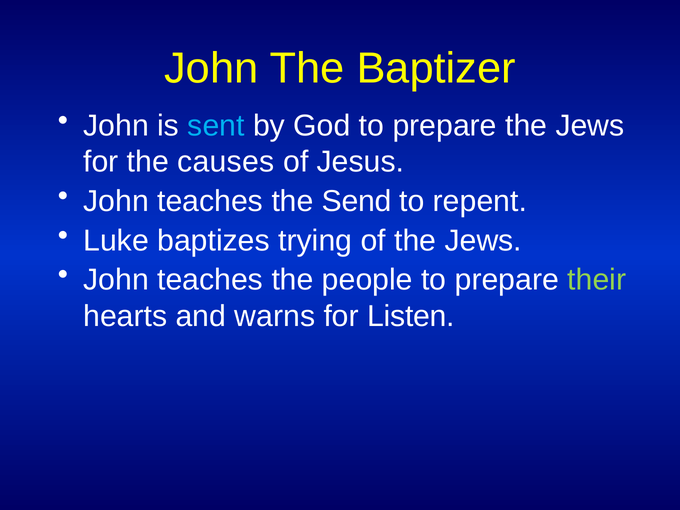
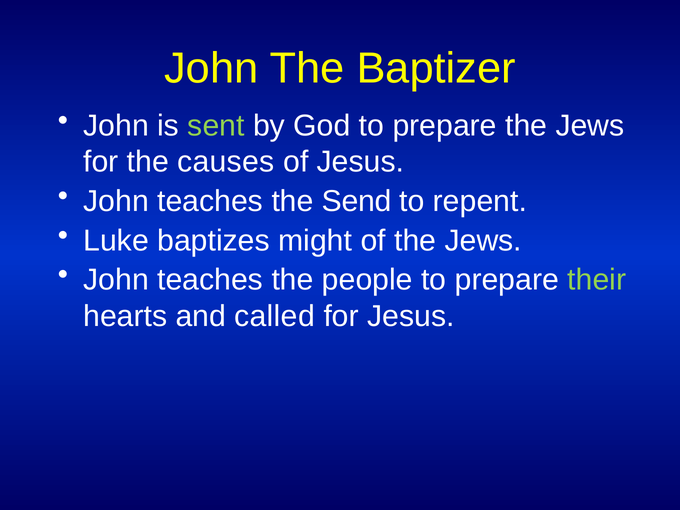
sent colour: light blue -> light green (216, 126)
trying: trying -> might (315, 241)
warns: warns -> called (275, 316)
for Listen: Listen -> Jesus (411, 316)
